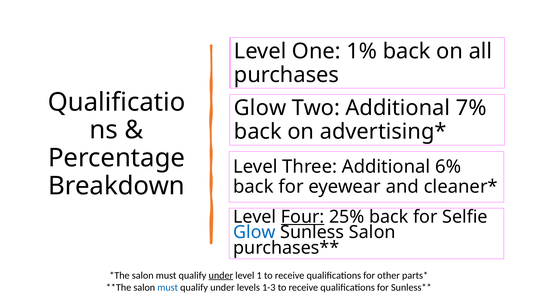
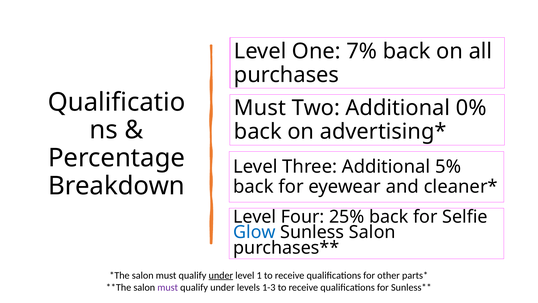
1%: 1% -> 7% (362, 51)
Glow: Glow -> Must (260, 108)
7%: 7% -> 0% (471, 108)
6%: 6% -> 5% (448, 166)
Four underline: present -> none (303, 217)
must colour: blue -> purple (168, 287)
